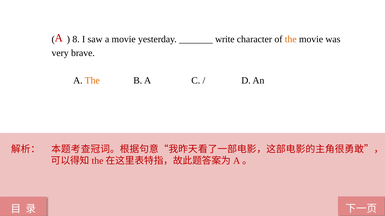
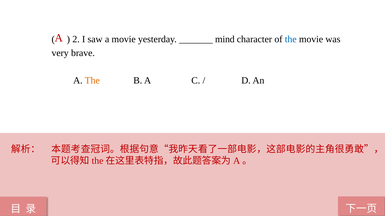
8: 8 -> 2 (76, 39)
write: write -> mind (225, 39)
the colour: orange -> blue (291, 39)
